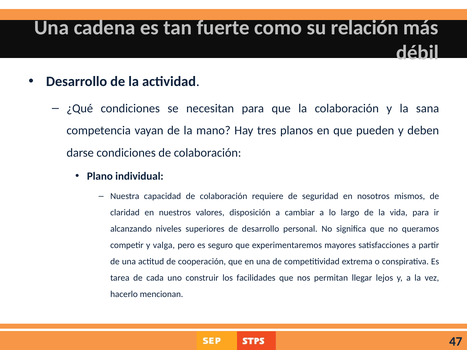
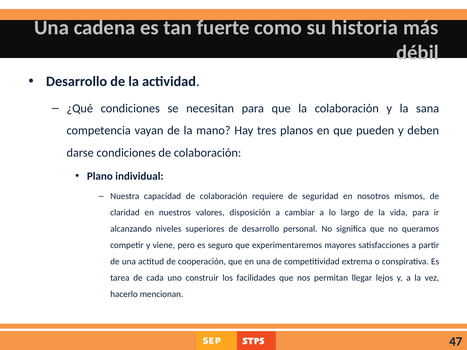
relación: relación -> historia (365, 28)
valga: valga -> viene (164, 245)
